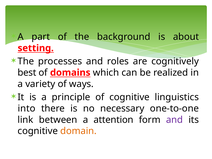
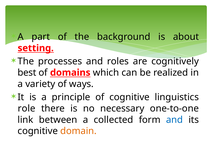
into: into -> role (27, 108)
attention: attention -> collected (113, 120)
and colour: purple -> blue (174, 120)
